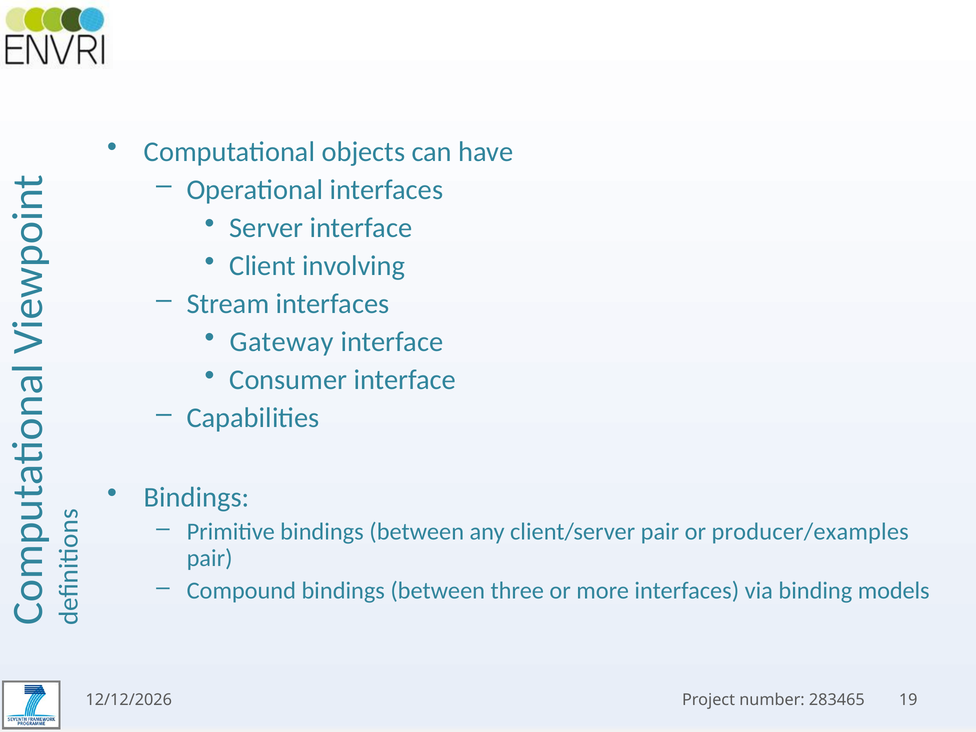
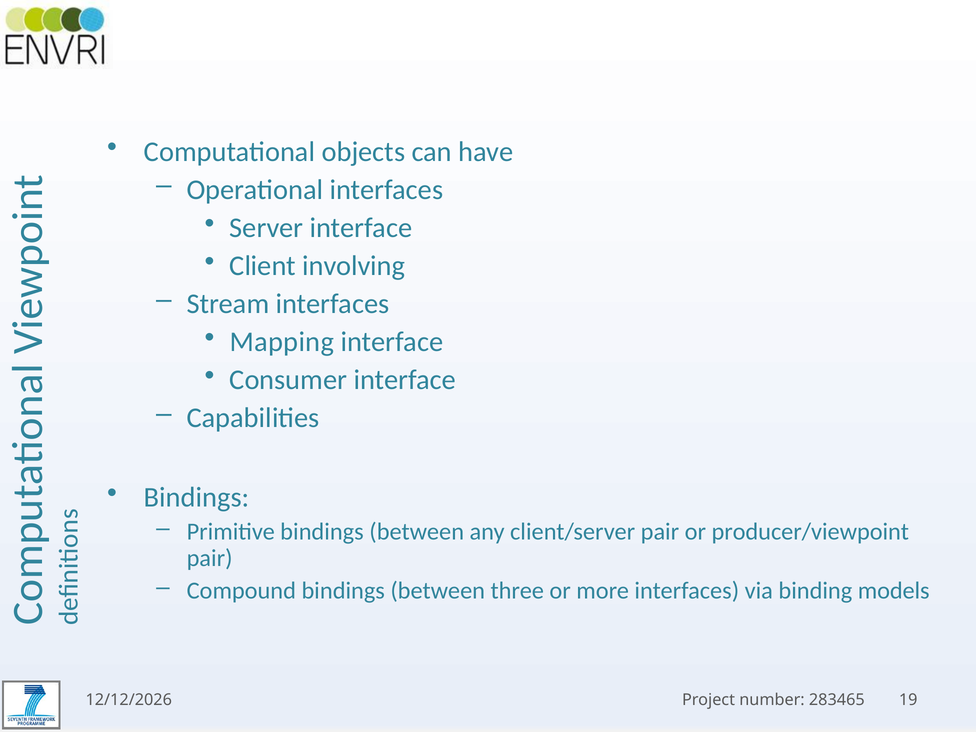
Gateway: Gateway -> Mapping (282, 342)
producer/examples: producer/examples -> producer/viewpoint (810, 532)
